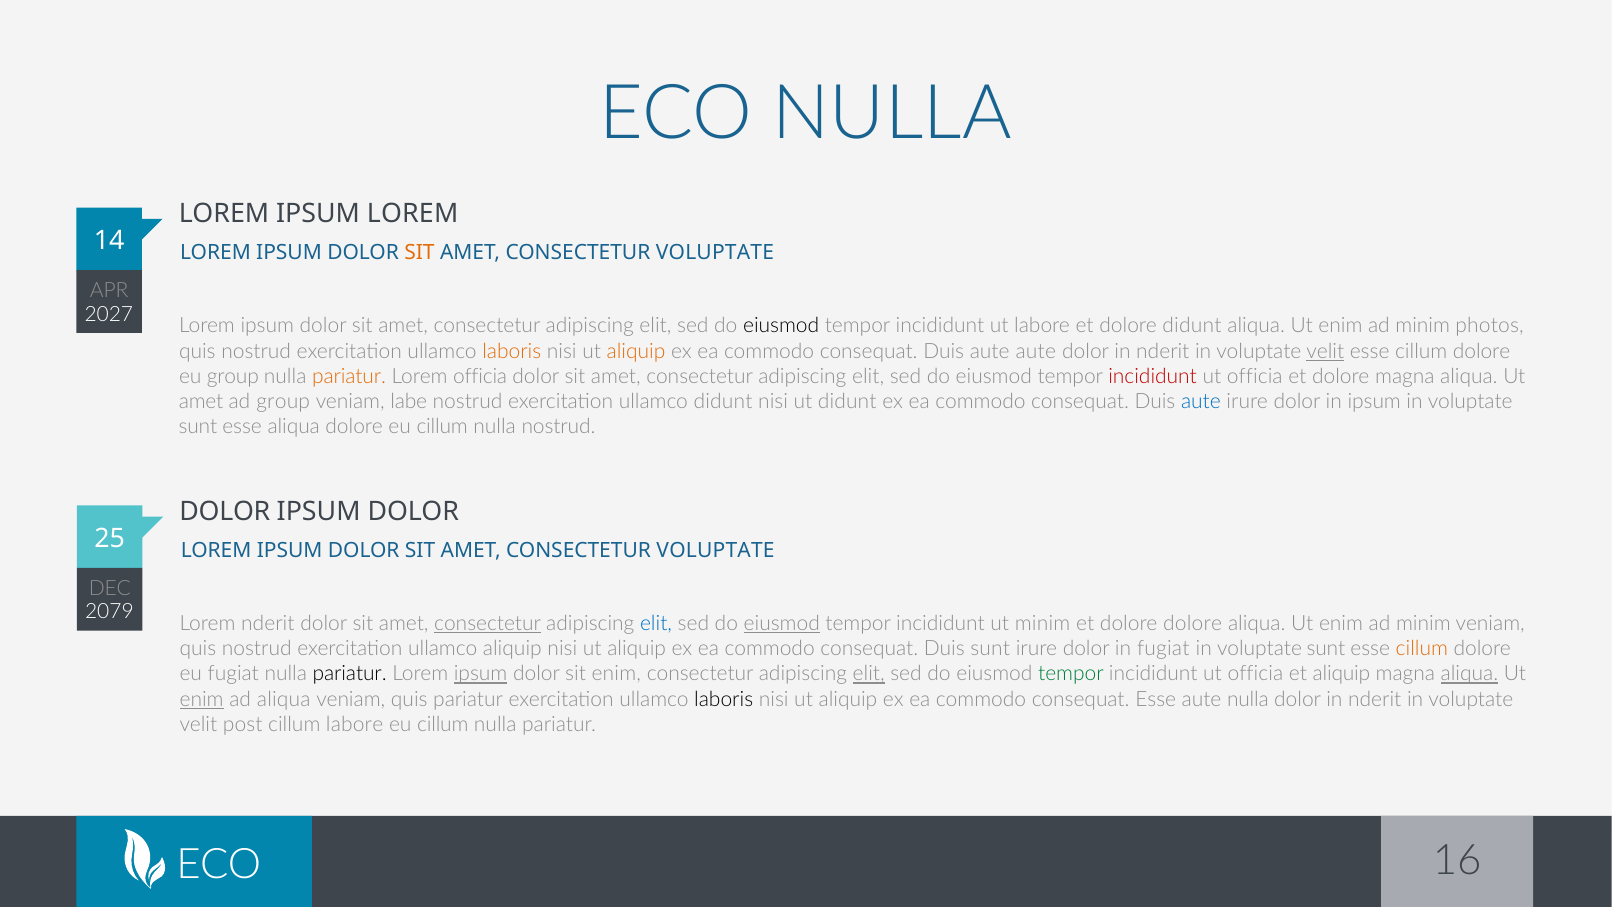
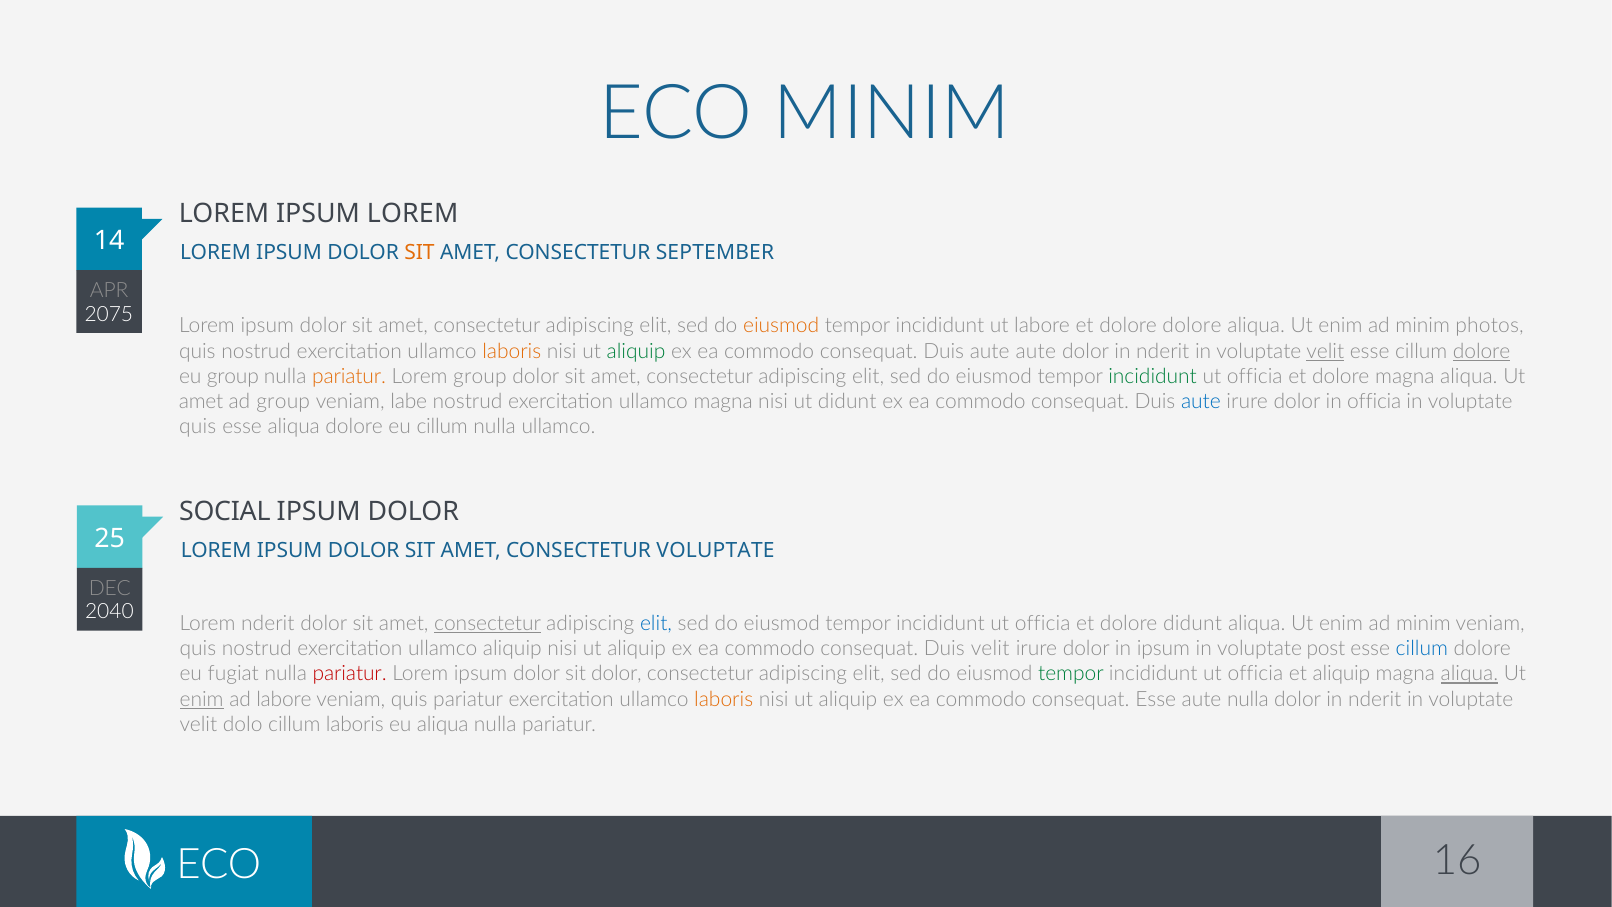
ECO NULLA: NULLA -> MINIM (892, 113)
VOLUPTATE: VOLUPTATE -> SEPTEMBER (715, 253)
2027: 2027 -> 2075 (109, 314)
eiusmod colour: black -> orange (781, 326)
dolore didunt: didunt -> dolore (1192, 326)
aliquip colour: orange -> green (636, 351)
dolore underline: none -> present (1482, 351)
Lorem officia: officia -> group (480, 376)
incididunt colour: red -> green (1153, 376)
ullamco didunt: didunt -> magna (723, 401)
in ipsum: ipsum -> officia (1374, 401)
sunt: sunt -> quis (198, 427)
nulla nostrud: nostrud -> ullamco (558, 427)
DOLOR: DOLOR -> SOCIAL (225, 512)
2079: 2079 -> 2040 (109, 612)
eiusmod underline: present -> none (782, 624)
minim: minim -> officia (1043, 624)
dolore dolore: dolore -> didunt (1193, 624)
Duis sunt: sunt -> velit (990, 649)
in fugiat: fugiat -> ipsum (1163, 649)
sunt: sunt -> post (1326, 649)
cillum colour: orange -> blue (1422, 649)
pariatur colour: black -> red (350, 674)
ipsum underline: present -> none (481, 674)
sit enim: enim -> dolor (617, 674)
elit underline: present -> none (869, 674)
ad aliqua: aliqua -> labore (284, 699)
laboris colour: black -> orange (724, 699)
post: post -> dolo (243, 724)
cillum labore: labore -> laboris (355, 724)
cillum: cillum -> aliqua (443, 724)
